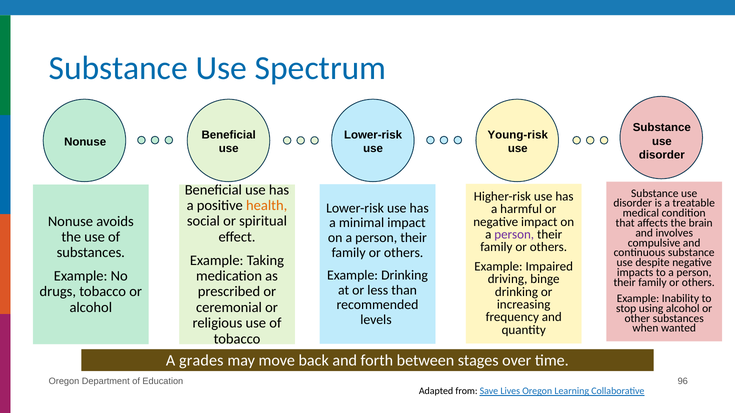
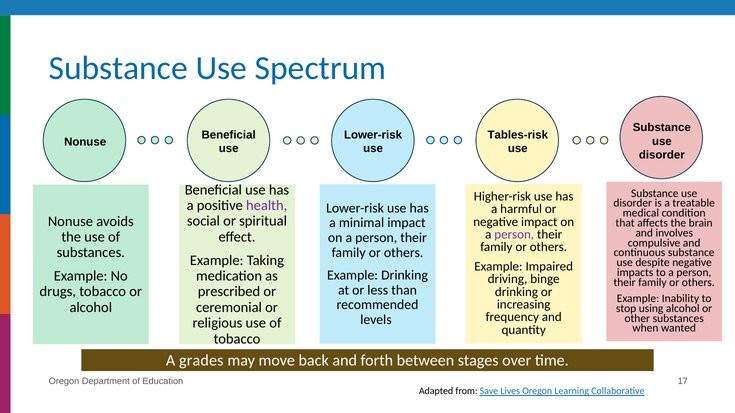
Young-risk: Young-risk -> Tables-risk (518, 135)
health colour: orange -> purple (267, 206)
96: 96 -> 17 (683, 382)
